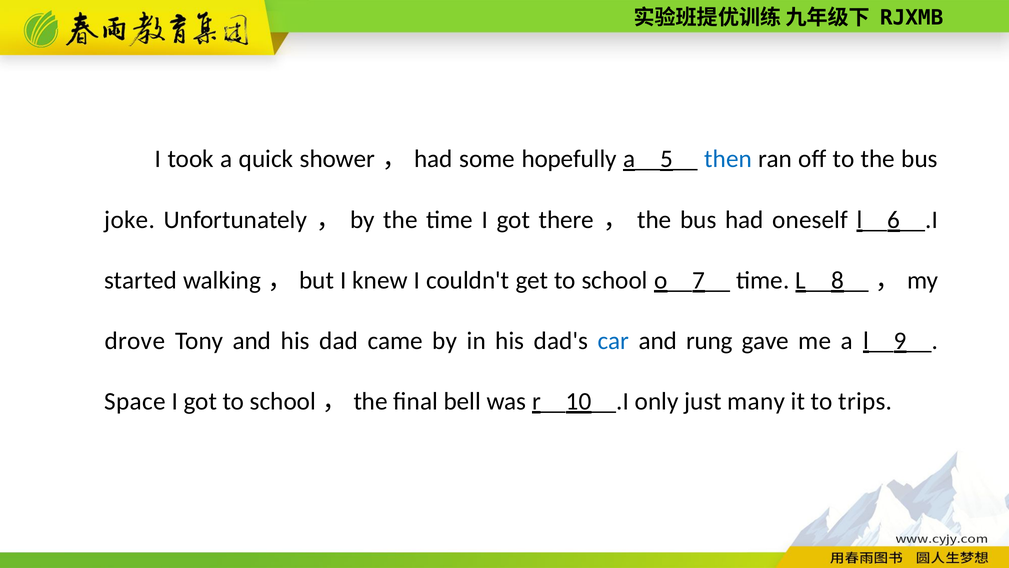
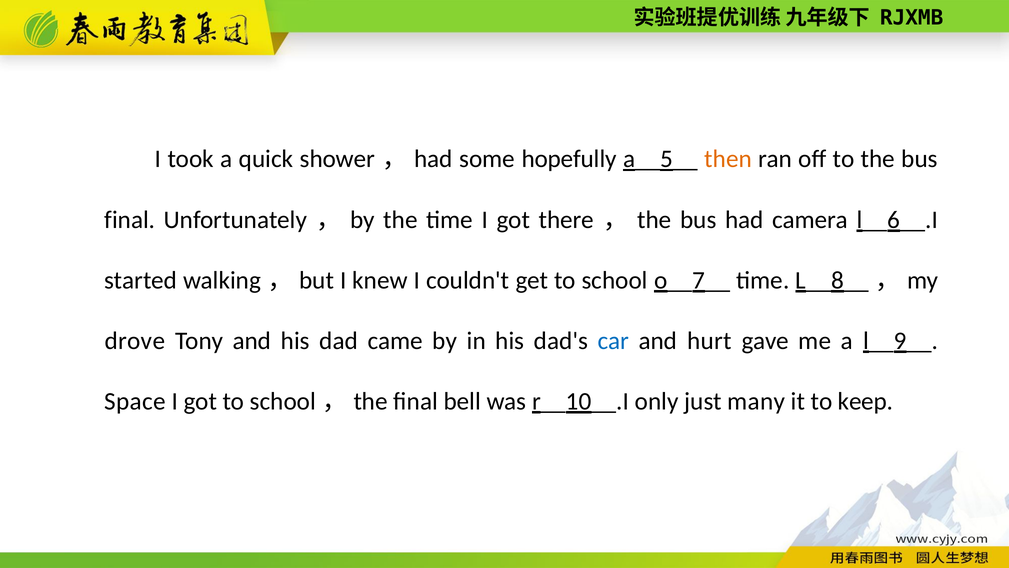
then colour: blue -> orange (728, 159)
joke: joke -> final (130, 220)
oneself: oneself -> camera (810, 220)
rung: rung -> hurt (709, 341)
trips: trips -> keep (865, 401)
